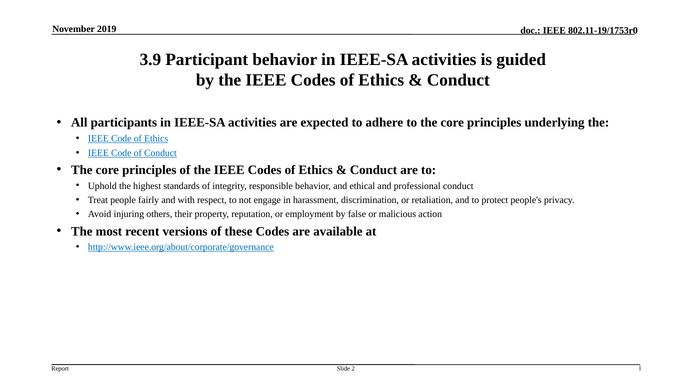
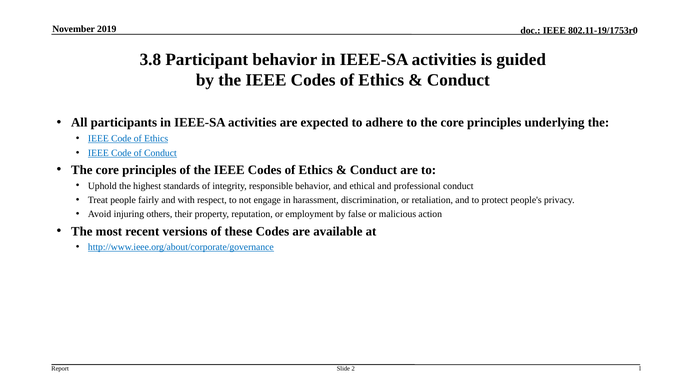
3.9: 3.9 -> 3.8 (150, 59)
